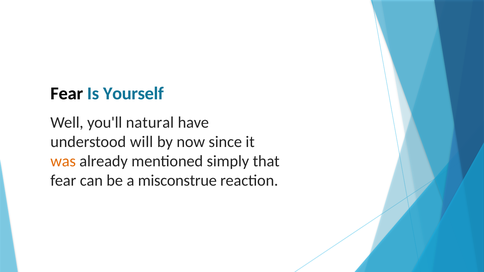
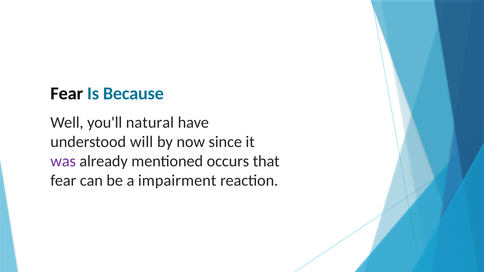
Yourself: Yourself -> Because (133, 94)
was colour: orange -> purple (63, 161)
simply: simply -> occurs (228, 161)
misconstrue: misconstrue -> impairment (177, 181)
